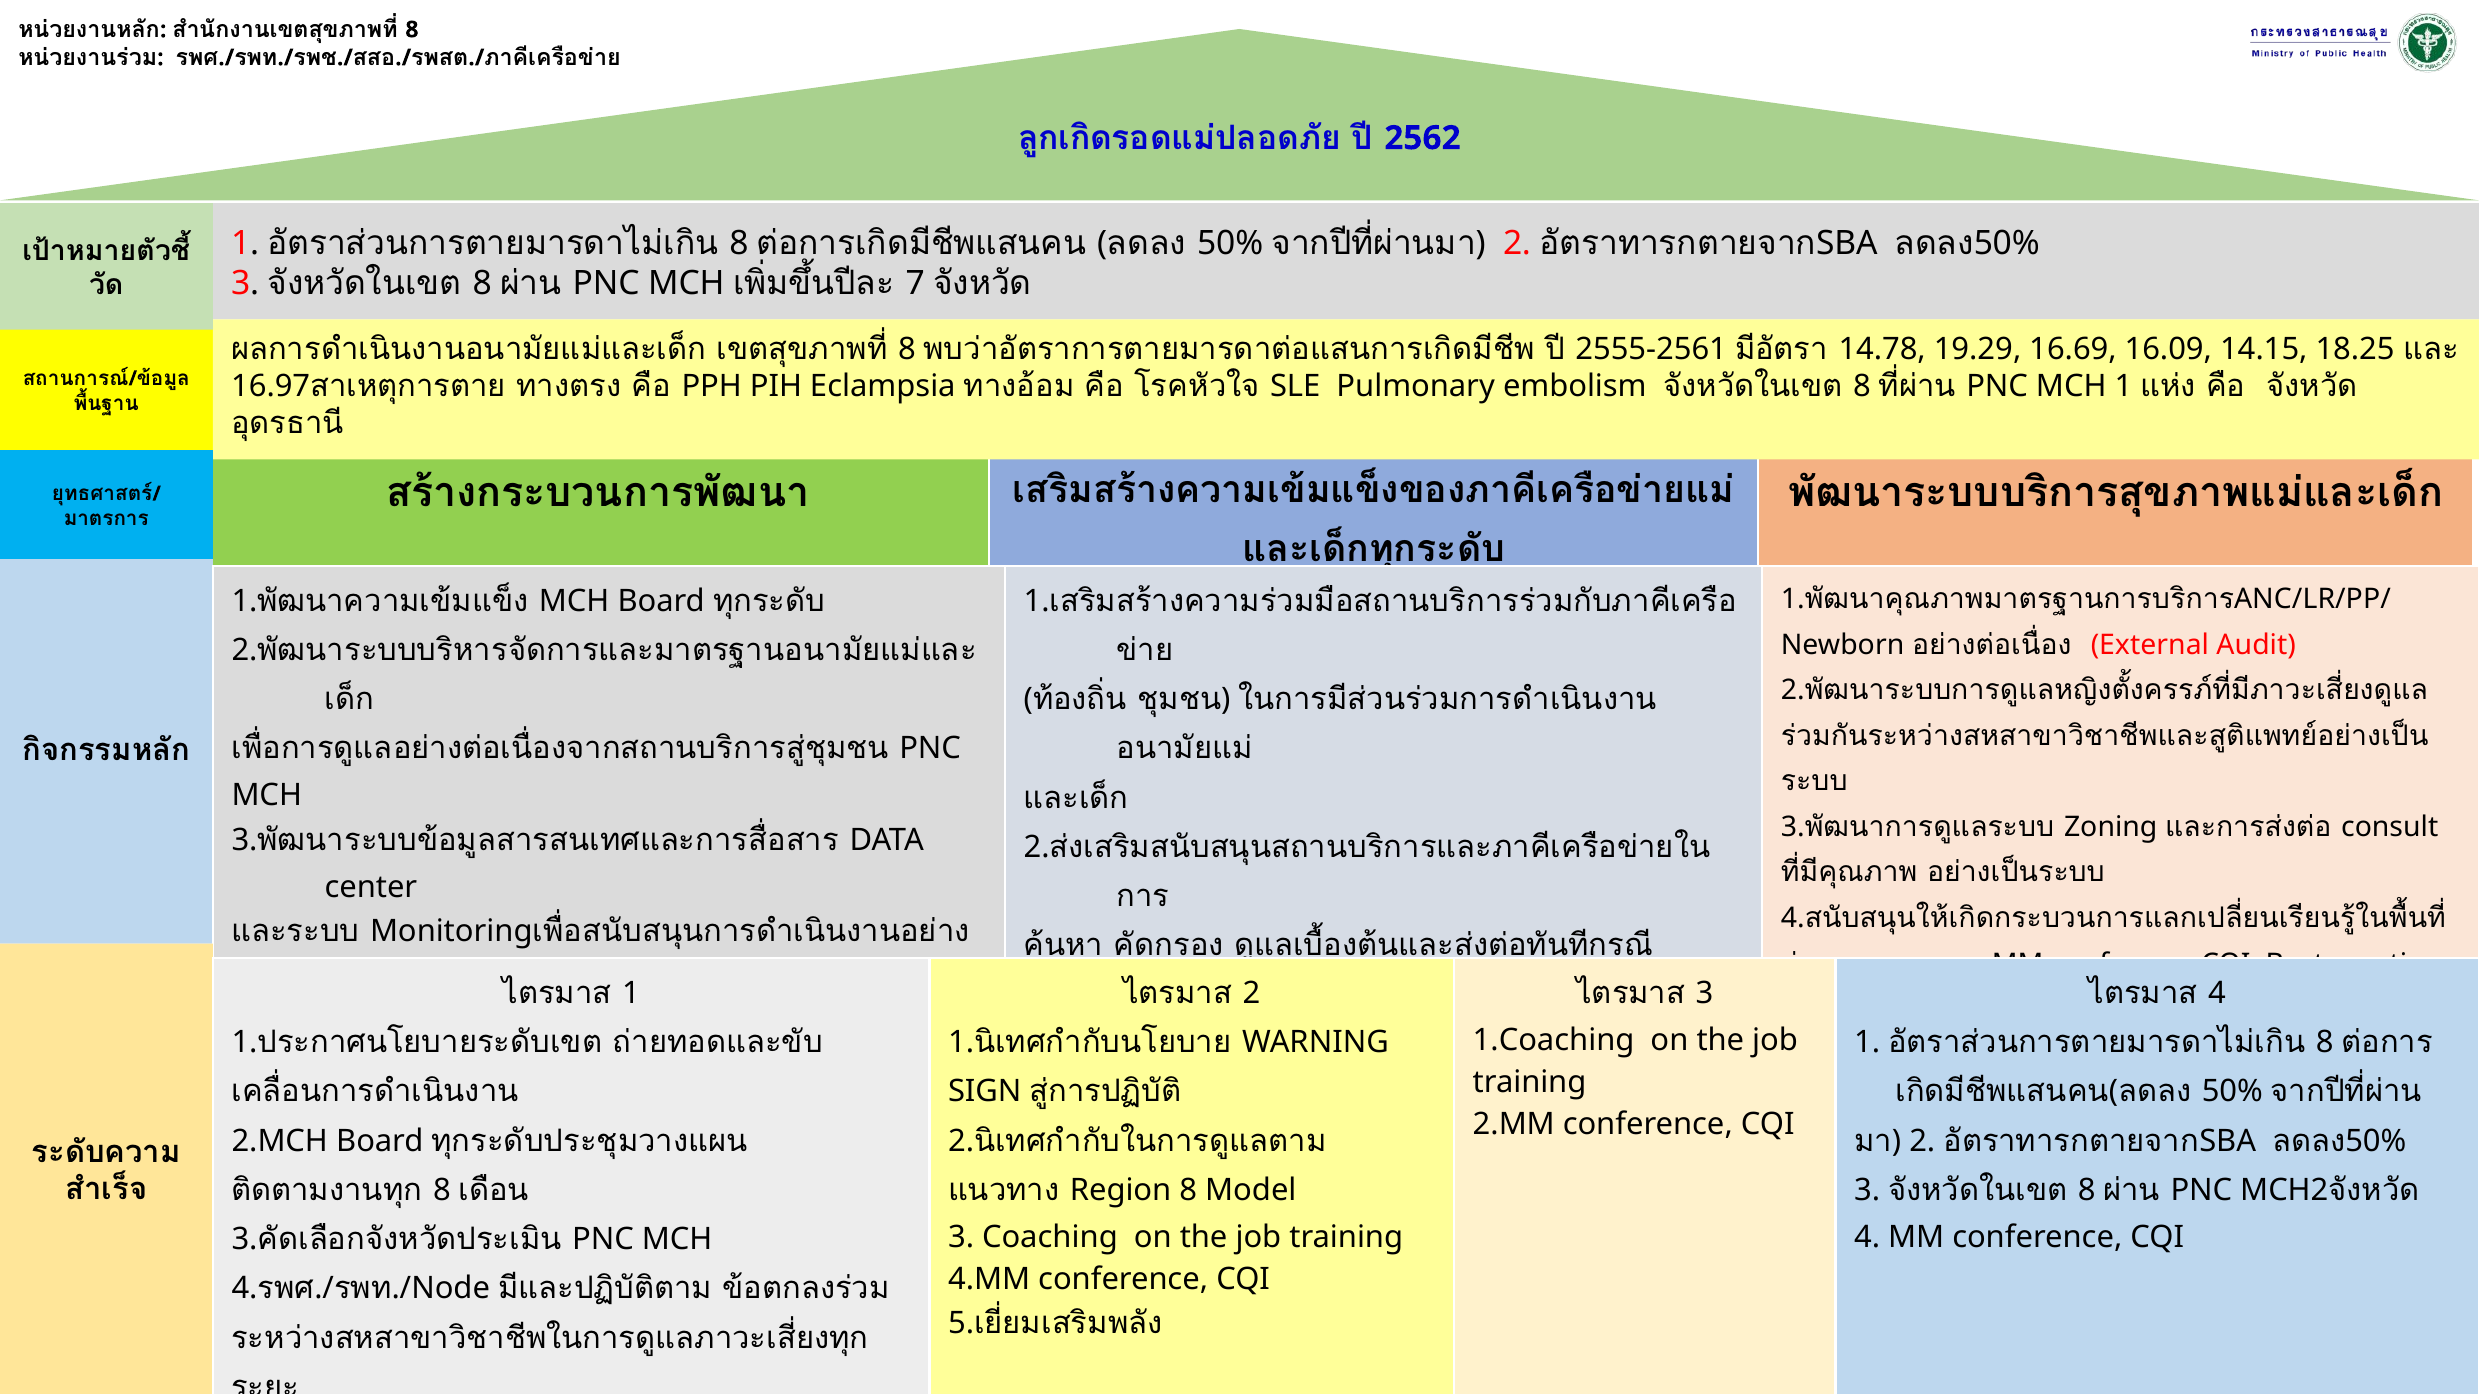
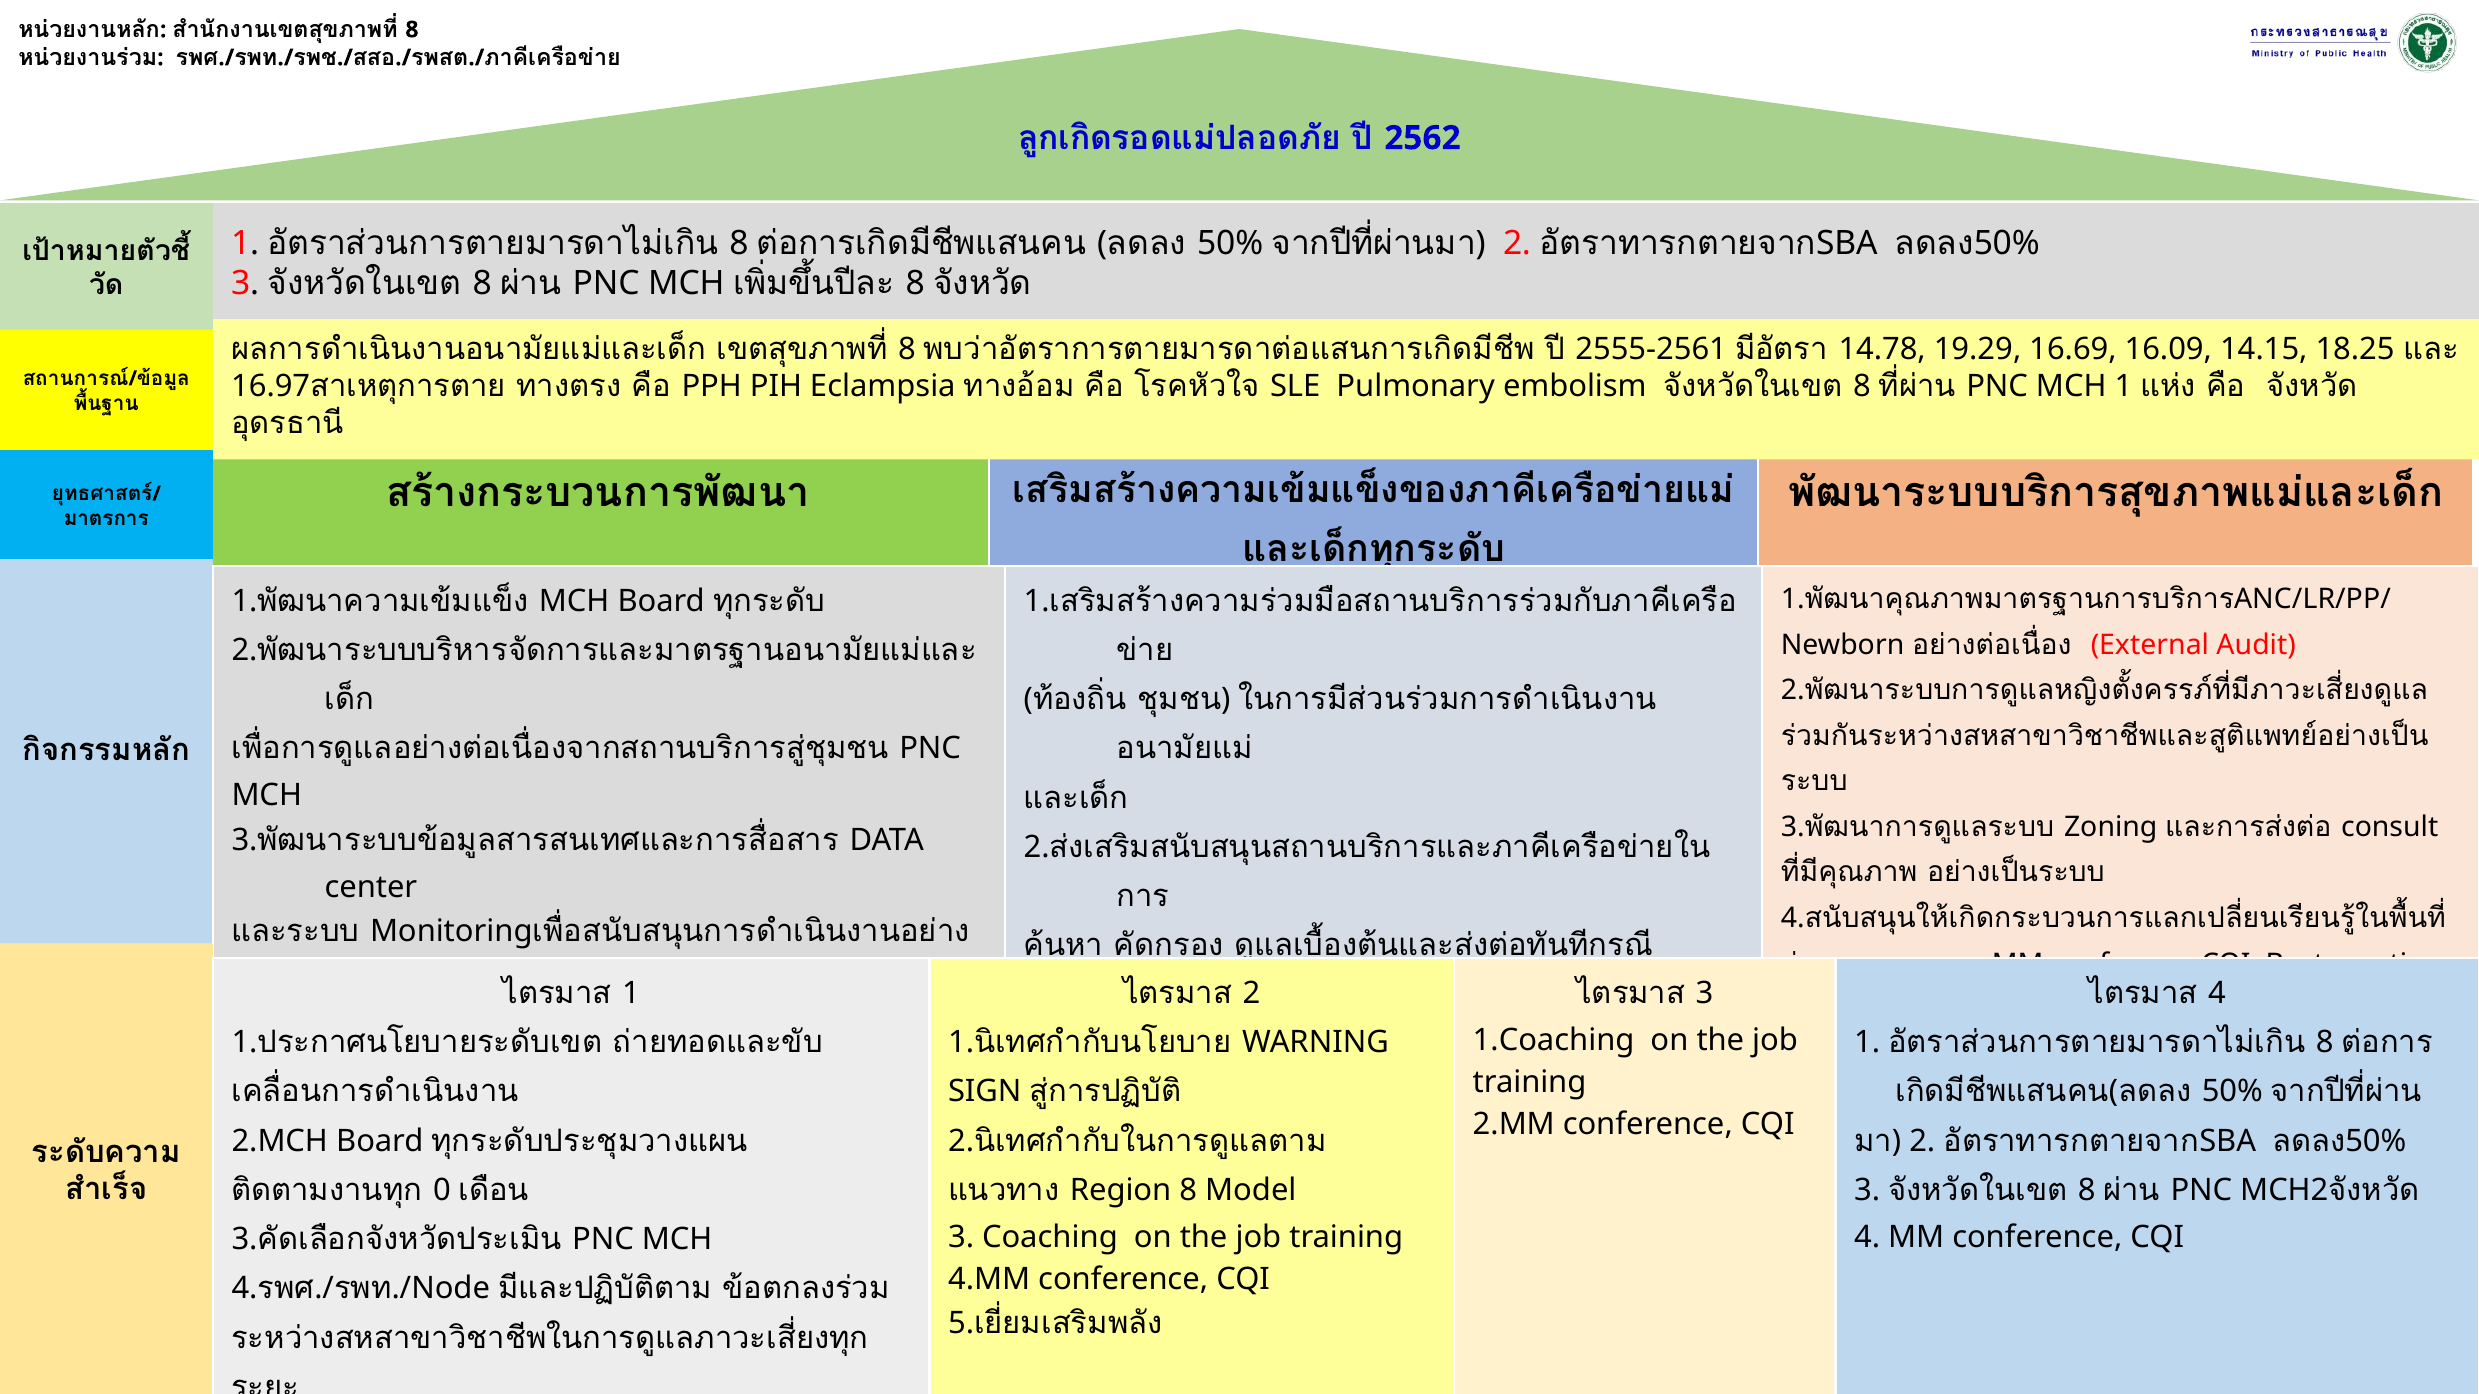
7: 7 -> 8 (915, 284)
8: 8 -> 0 (442, 1190)
